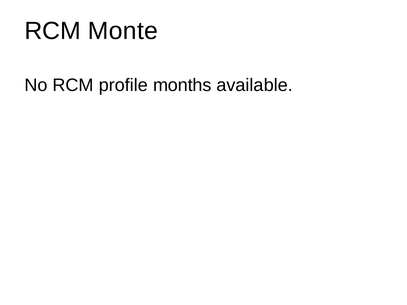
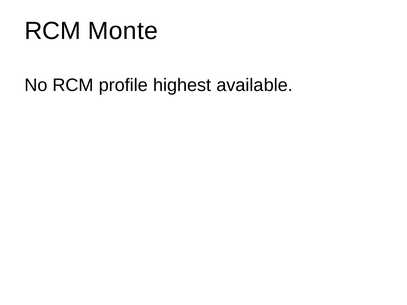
months: months -> highest (182, 85)
